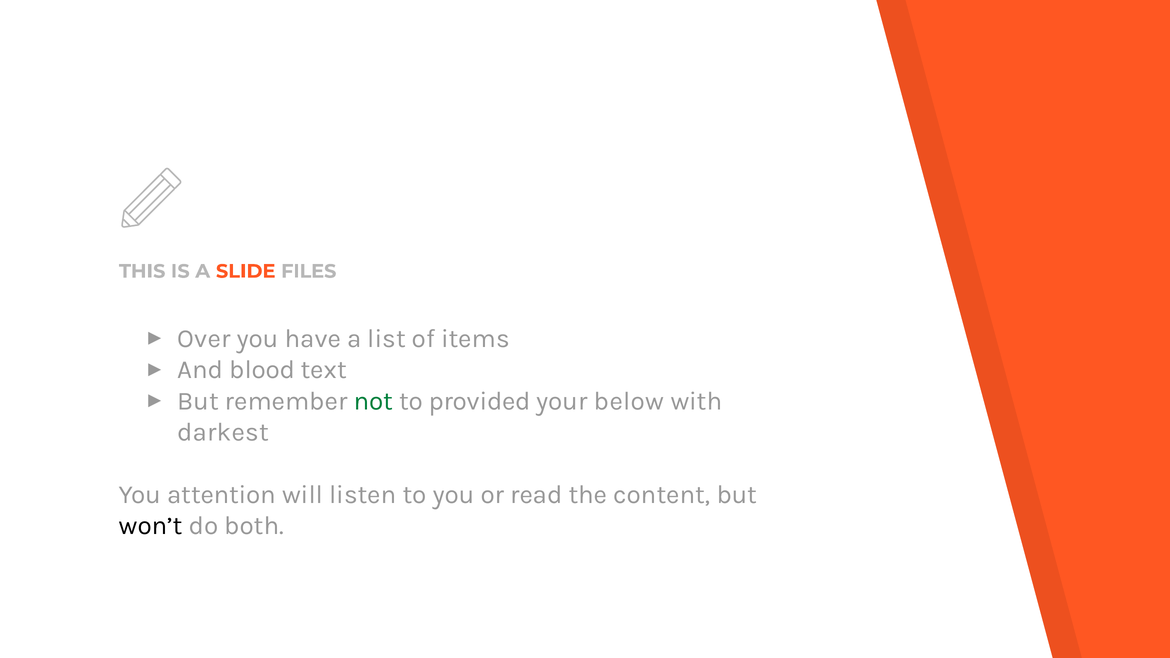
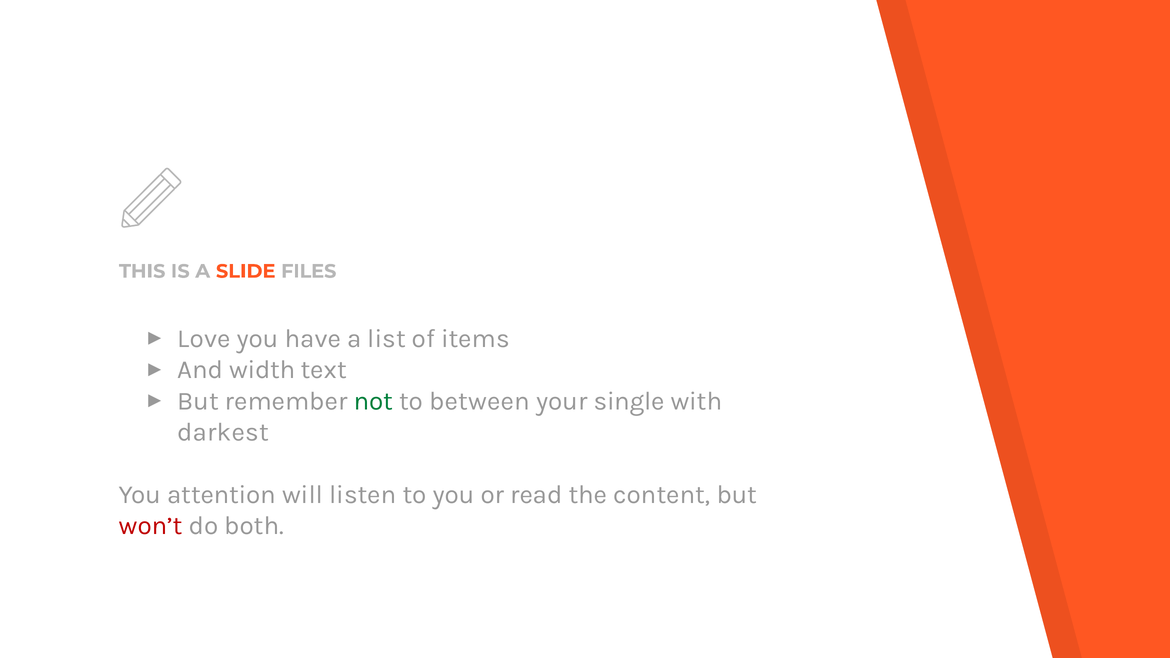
Over: Over -> Love (204, 339)
blood: blood -> width (262, 370)
provided: provided -> between (480, 401)
below: below -> single (629, 401)
won’t colour: black -> red (151, 526)
